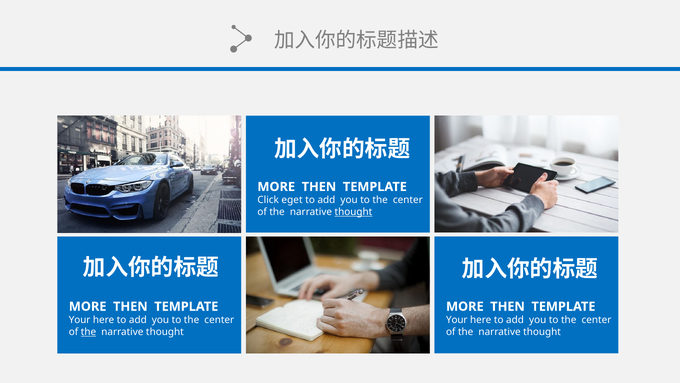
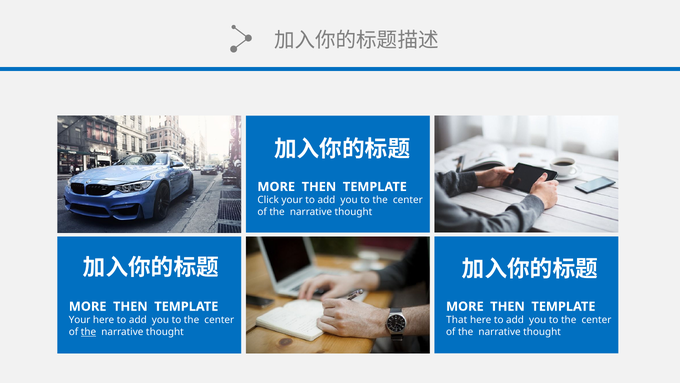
Click eget: eget -> your (292, 200)
thought underline: present -> none (353, 212)
Your: Your -> That (457, 320)
